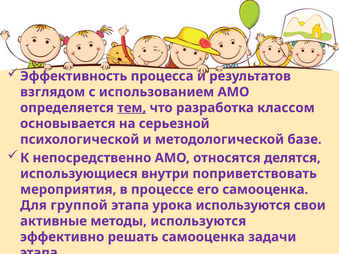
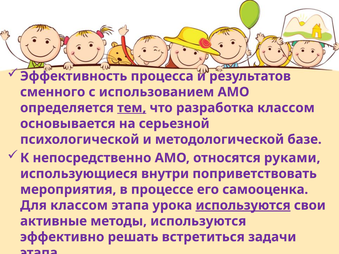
взглядом: взглядом -> сменного (53, 92)
делятся: делятся -> руками (292, 158)
Для группой: группой -> классом (79, 206)
используются underline: none -> present (243, 206)
решать самооценка: самооценка -> встретиться (203, 237)
